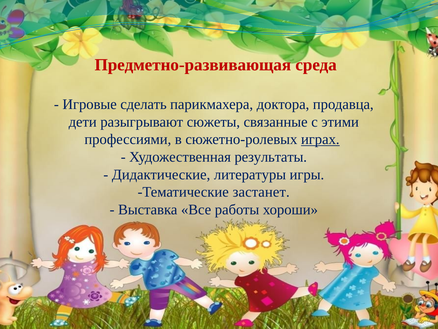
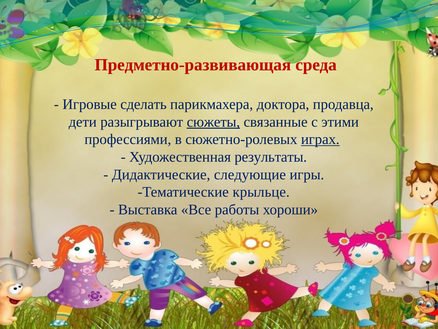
сюжеты underline: none -> present (213, 122)
литературы: литературы -> следующие (250, 174)
застанет: застанет -> крыльце (261, 192)
